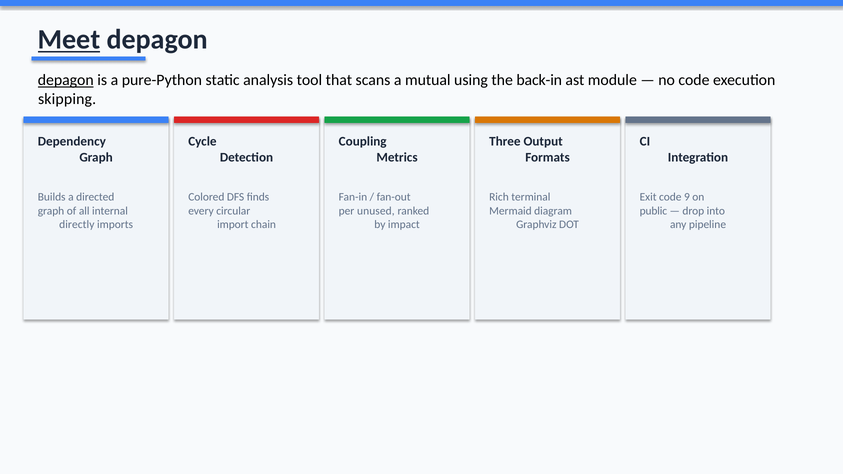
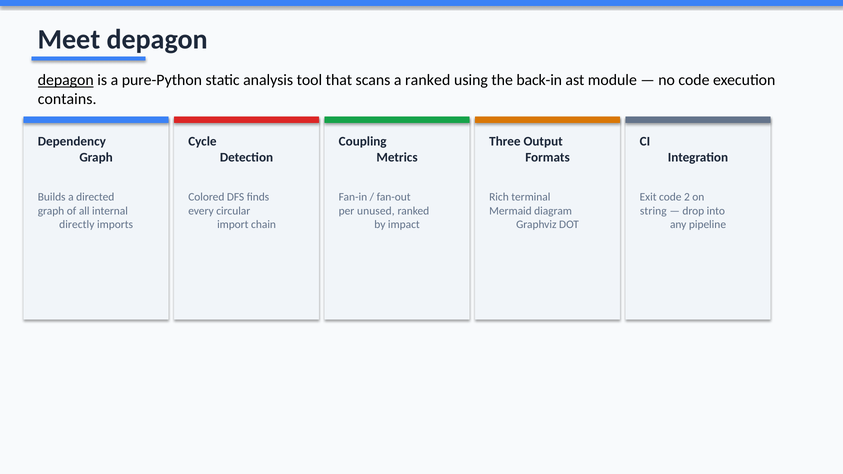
Meet underline: present -> none (69, 40)
a mutual: mutual -> ranked (428, 80)
skipping: skipping -> contains (67, 99)
9: 9 -> 2 (687, 197)
public: public -> string (653, 211)
